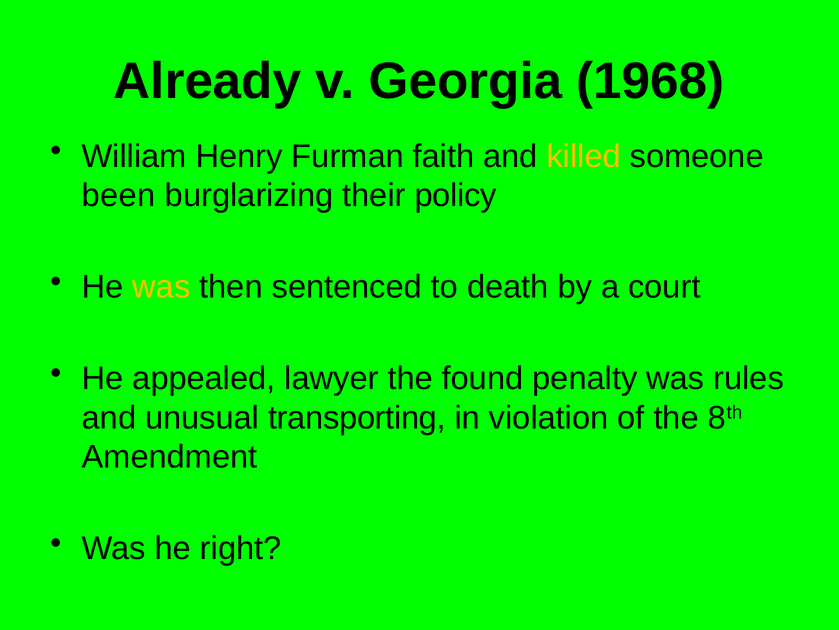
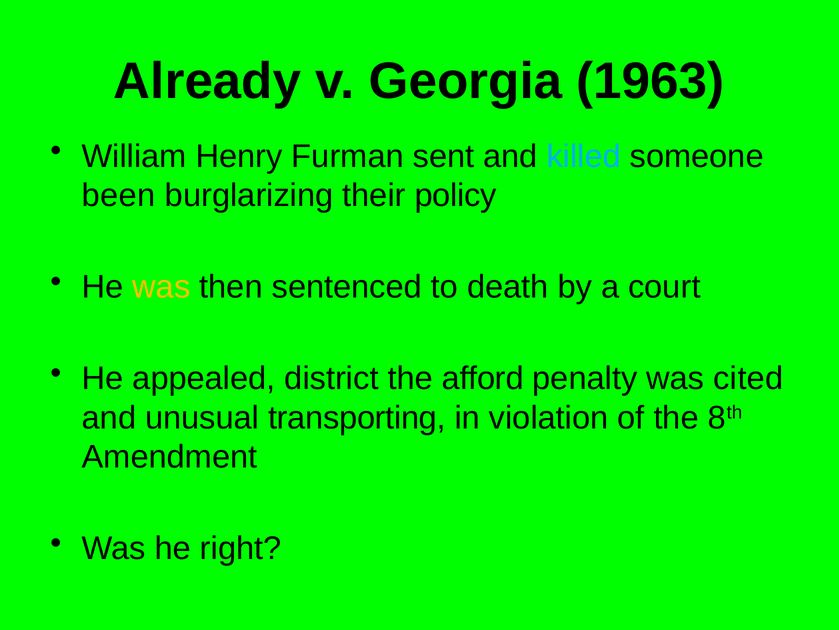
1968: 1968 -> 1963 (650, 81)
faith: faith -> sent (444, 156)
killed colour: yellow -> light blue (584, 156)
lawyer: lawyer -> district (331, 378)
found: found -> afford (483, 378)
rules: rules -> cited (748, 378)
